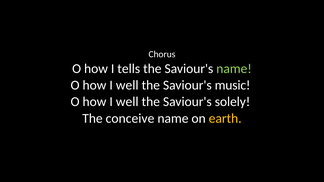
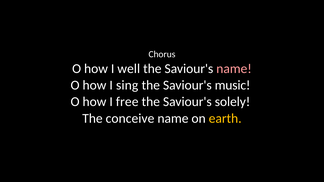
tells: tells -> well (129, 69)
name colour: light green -> pink (234, 69)
well: well -> sing (127, 85)
well: well -> free (127, 102)
